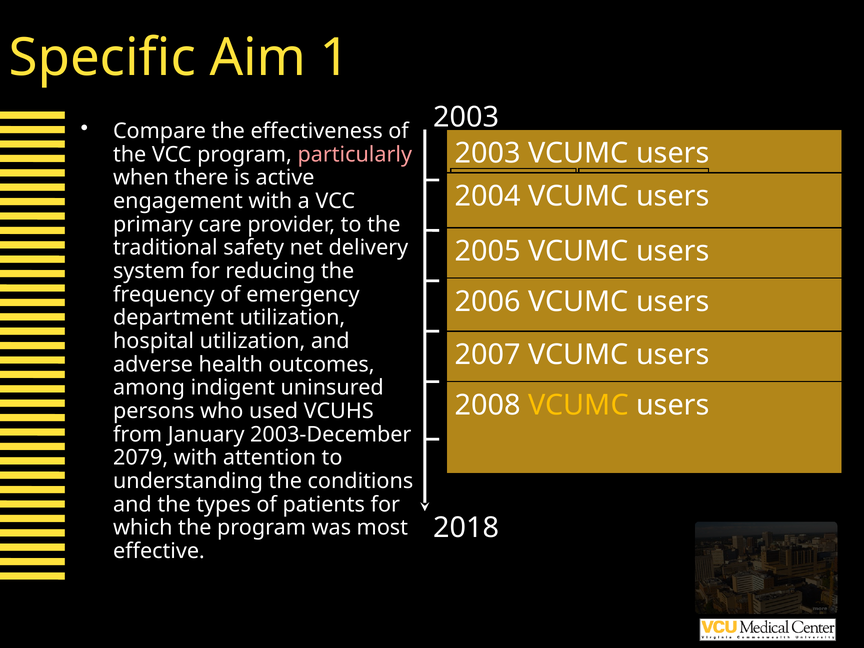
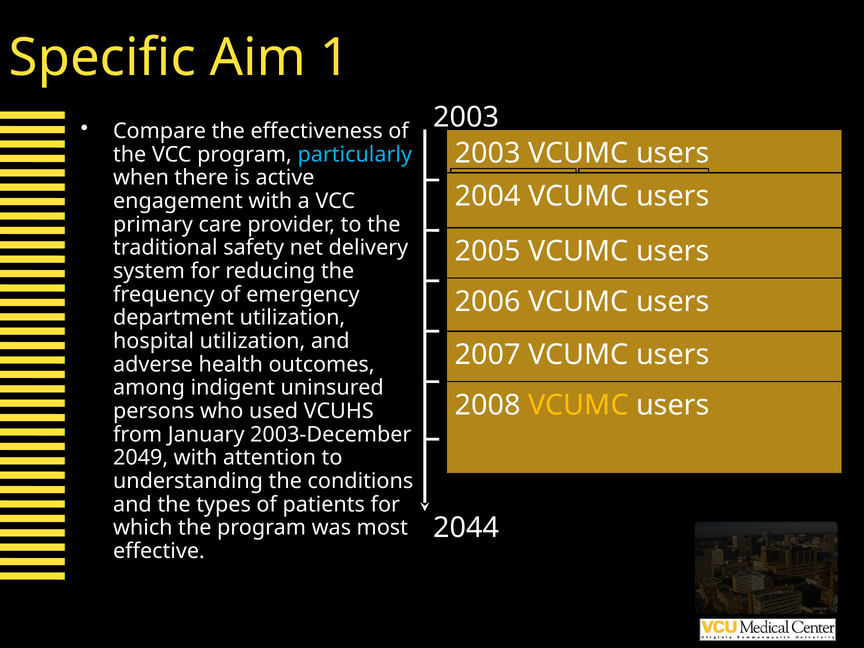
particularly colour: pink -> light blue (355, 154)
2079: 2079 -> 2049 (141, 458)
2018: 2018 -> 2044 (466, 528)
